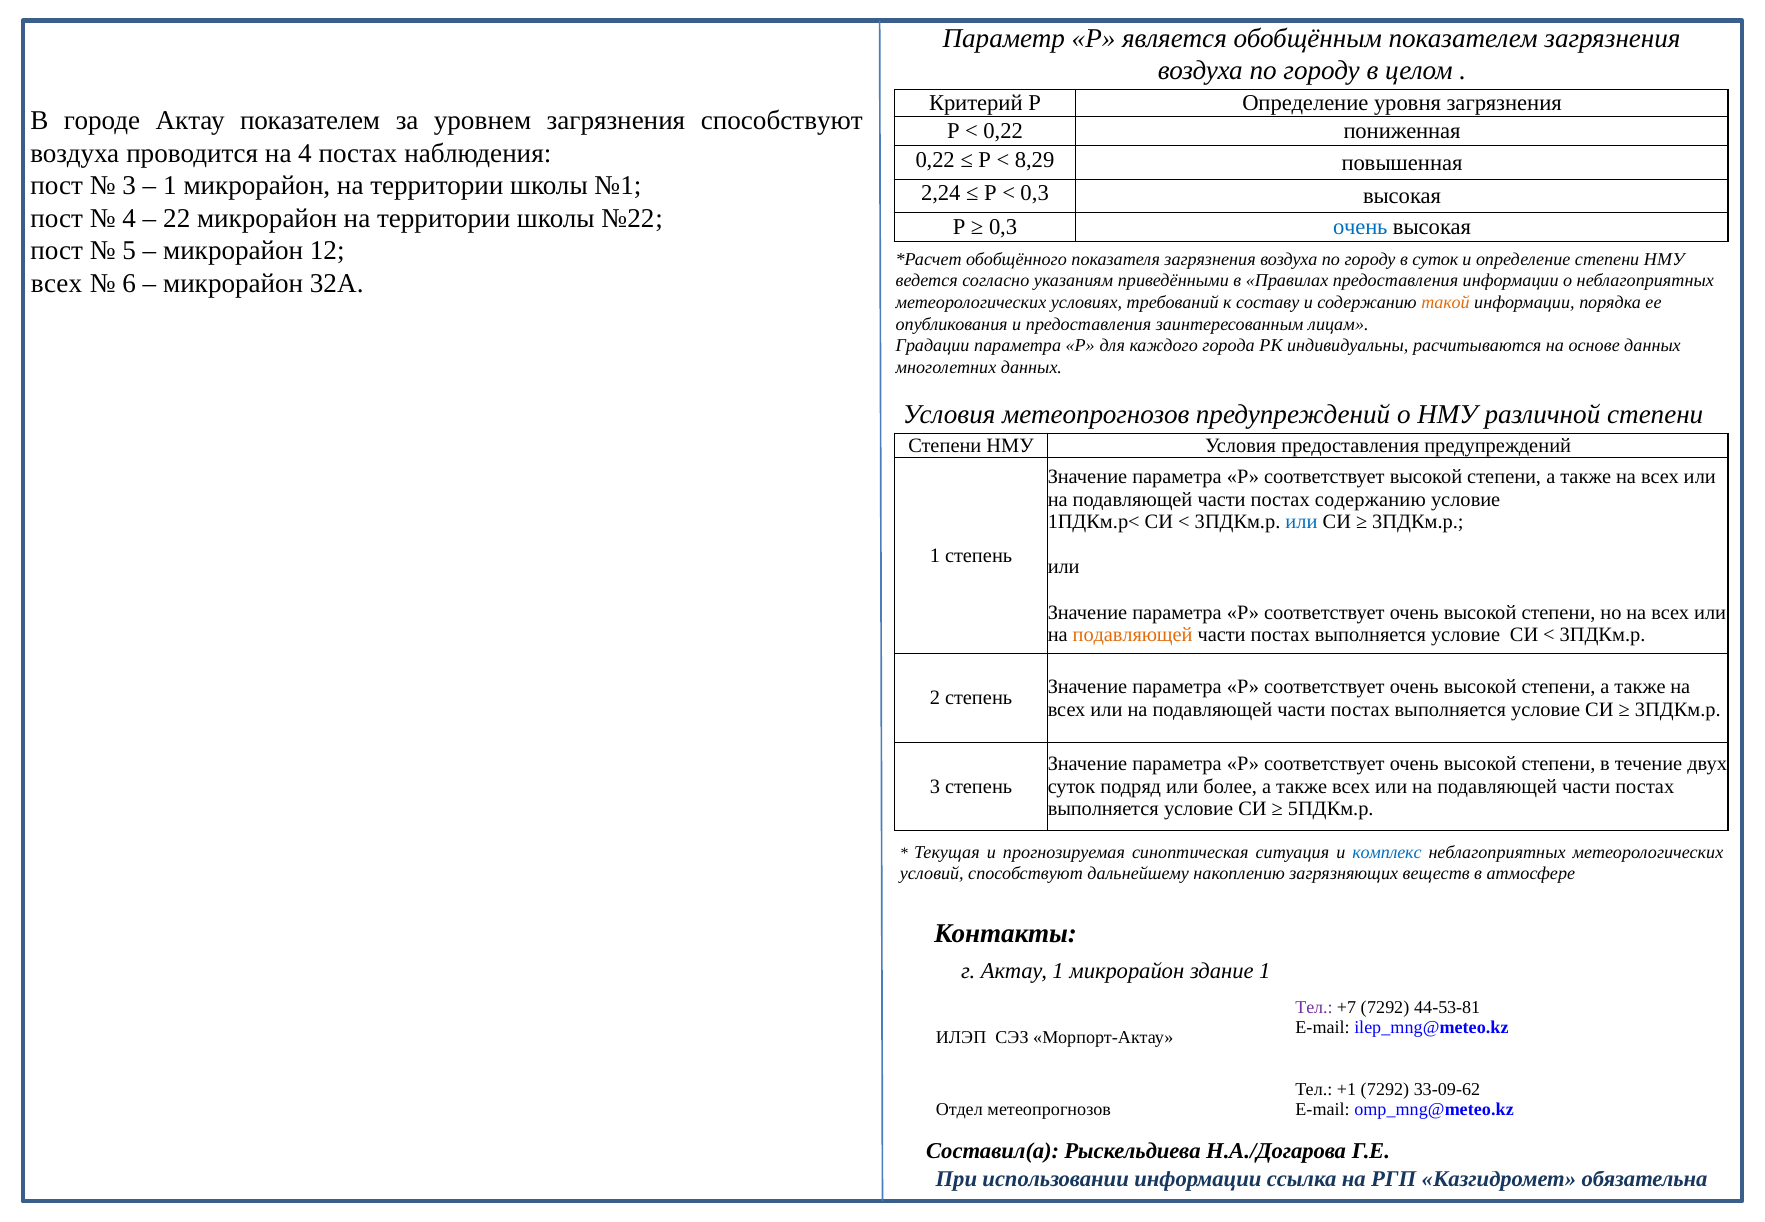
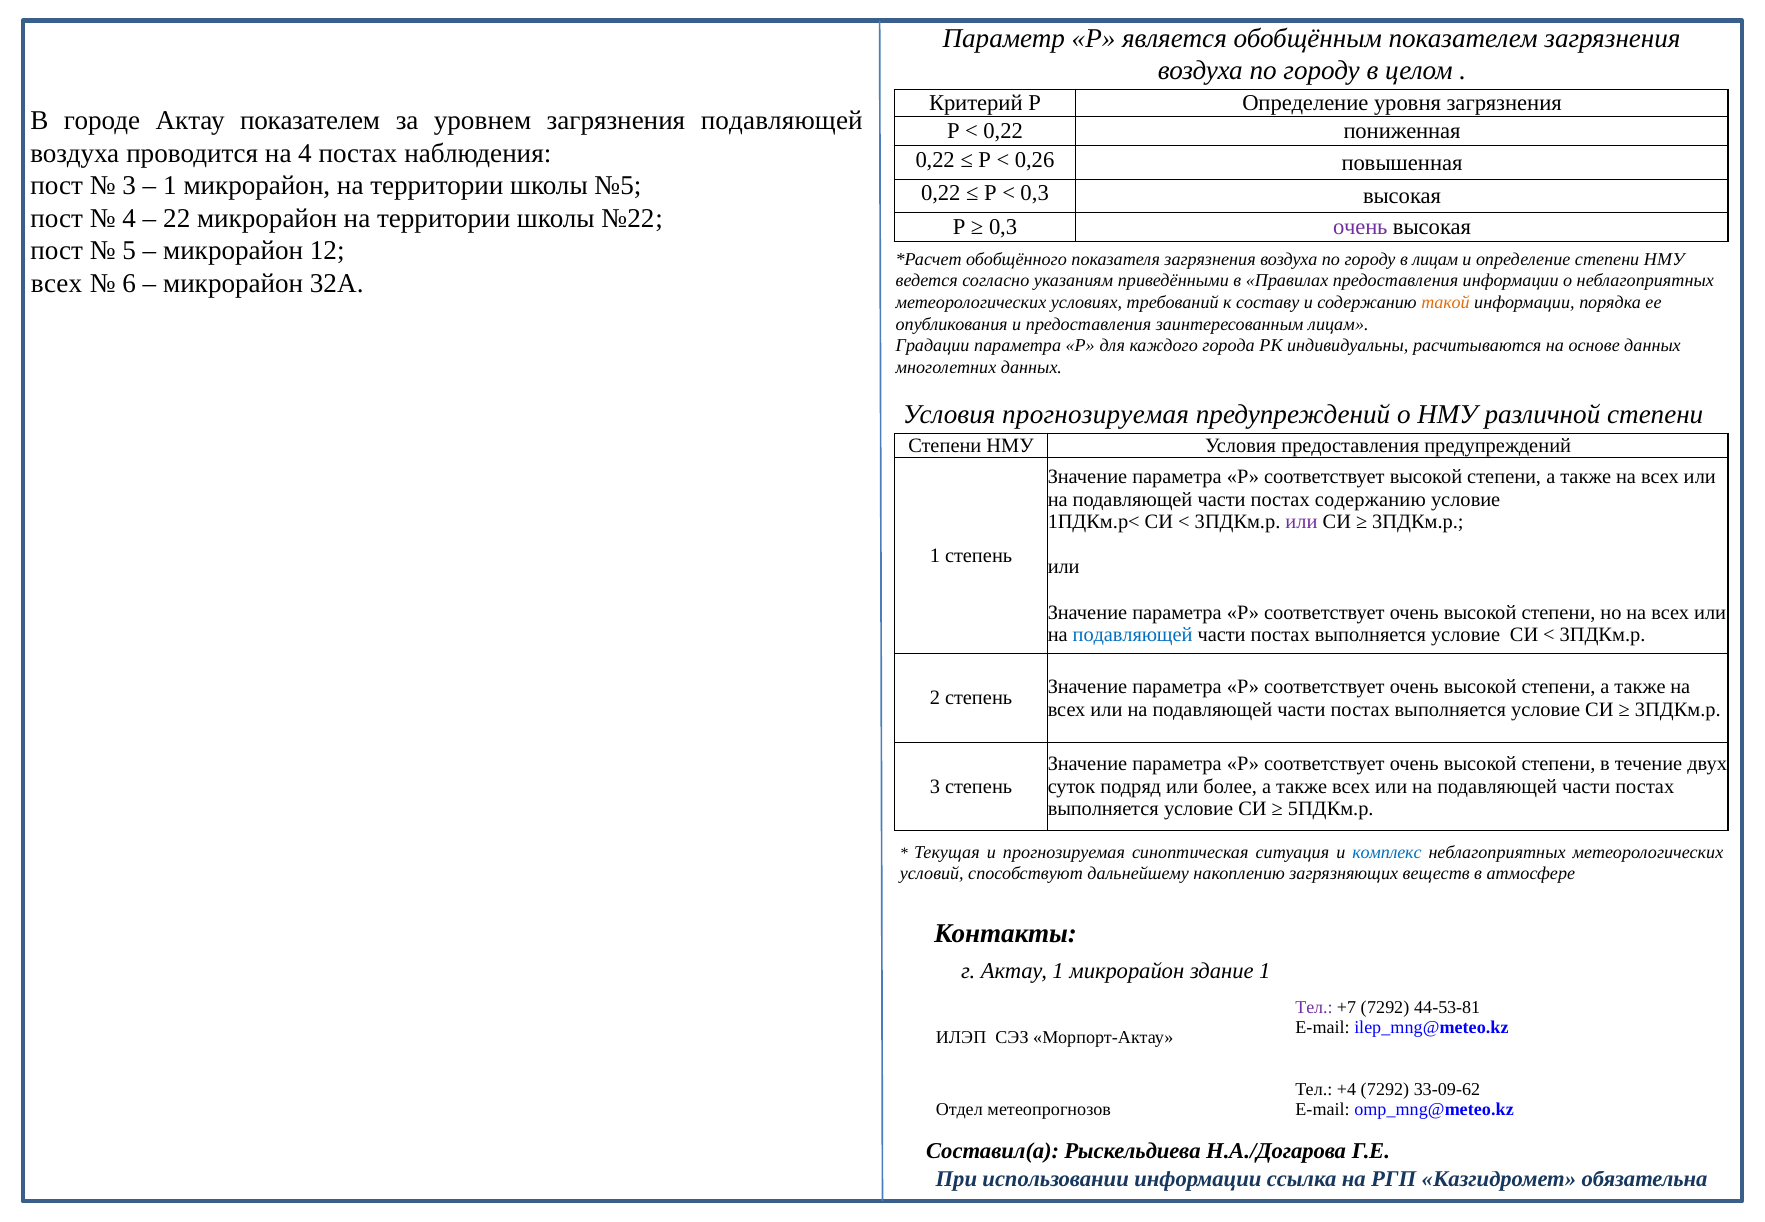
загрязнения способствуют: способствуют -> подавляющей (782, 120)
8,29: 8,29 -> 0,26 (1035, 160)
№1: №1 -> №5 (618, 186)
2,24: 2,24 -> 0,22 (941, 193)
очень colour: blue -> purple (1360, 227)
в суток: суток -> лицам (1435, 259)
Условия метеопрогнозов: метеопрогнозов -> прогнозируемая (1096, 414)
или colour: blue -> purple (1301, 522)
подавляющей colour: orange -> blue (1133, 635)
+1: +1 -> +4 (1347, 1089)
